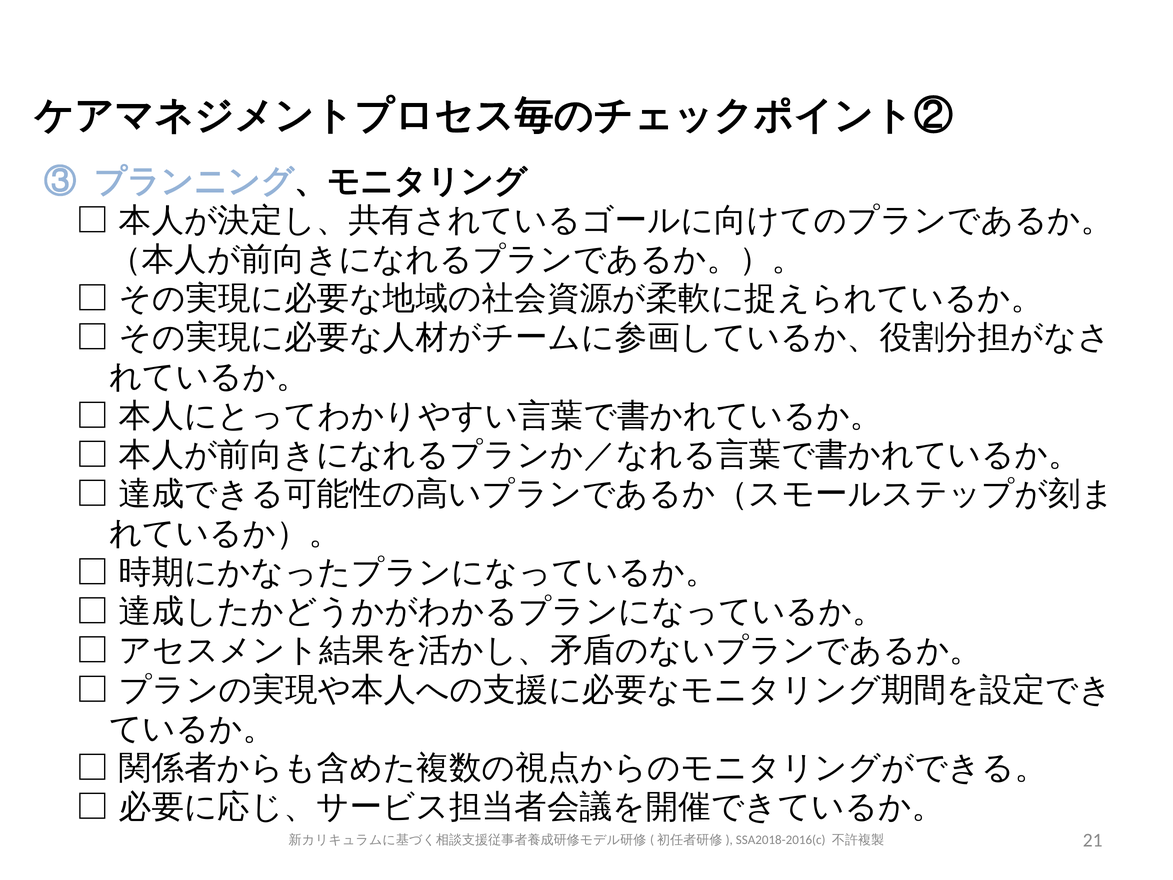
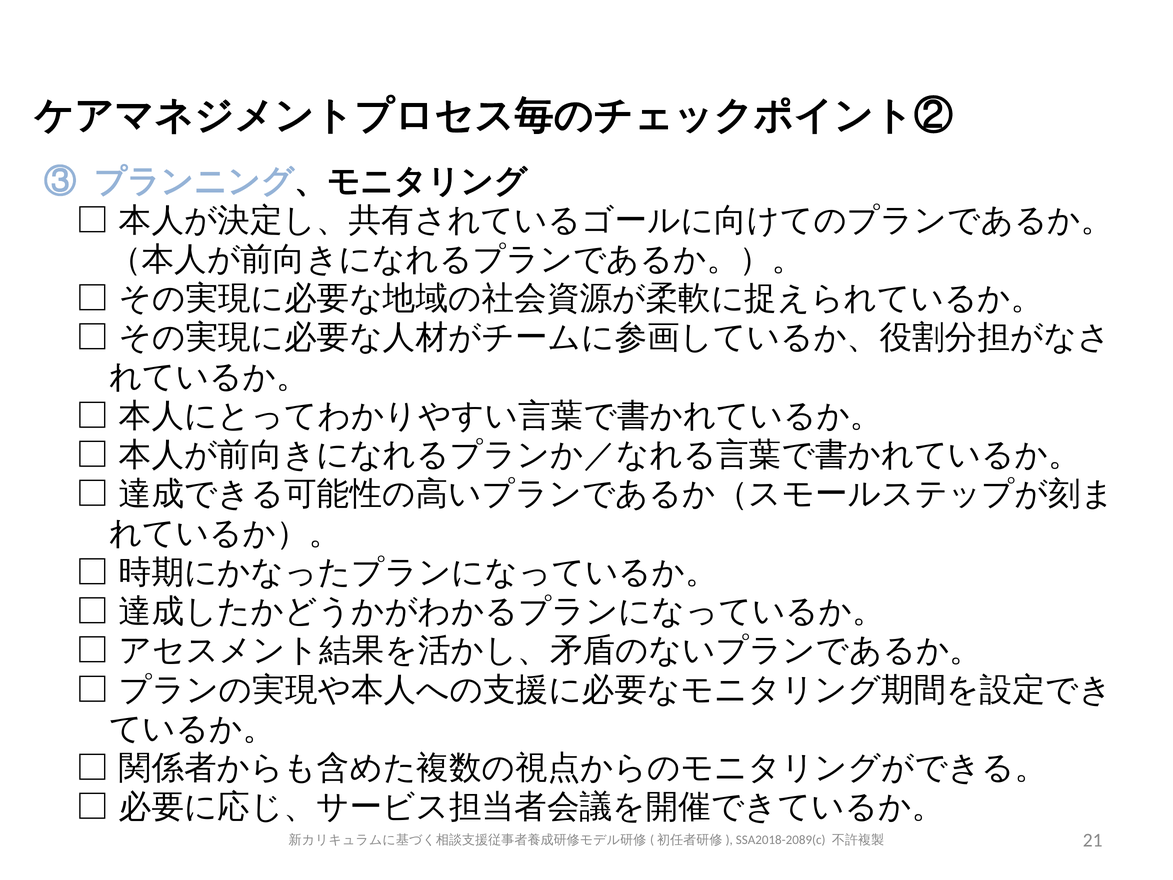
SSA2018-2016(c: SSA2018-2016(c -> SSA2018-2089(c (781, 840)
